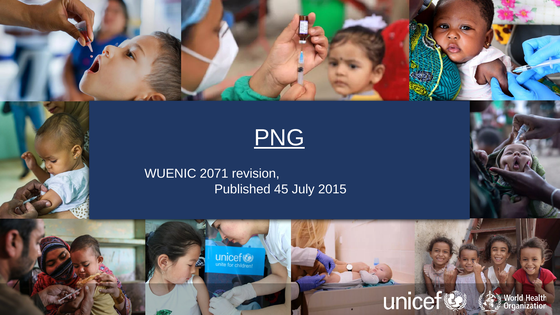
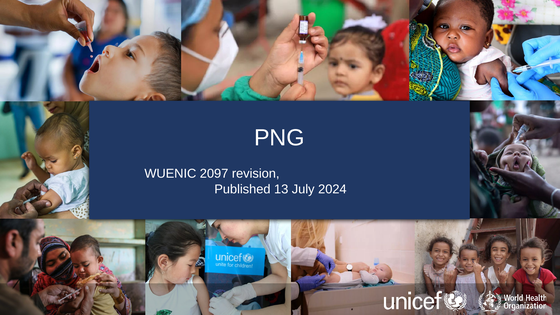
PNG underline: present -> none (279, 138)
2071: 2071 -> 2097 (214, 174)
45: 45 -> 13 (281, 189)
2015: 2015 -> 2024 (332, 189)
